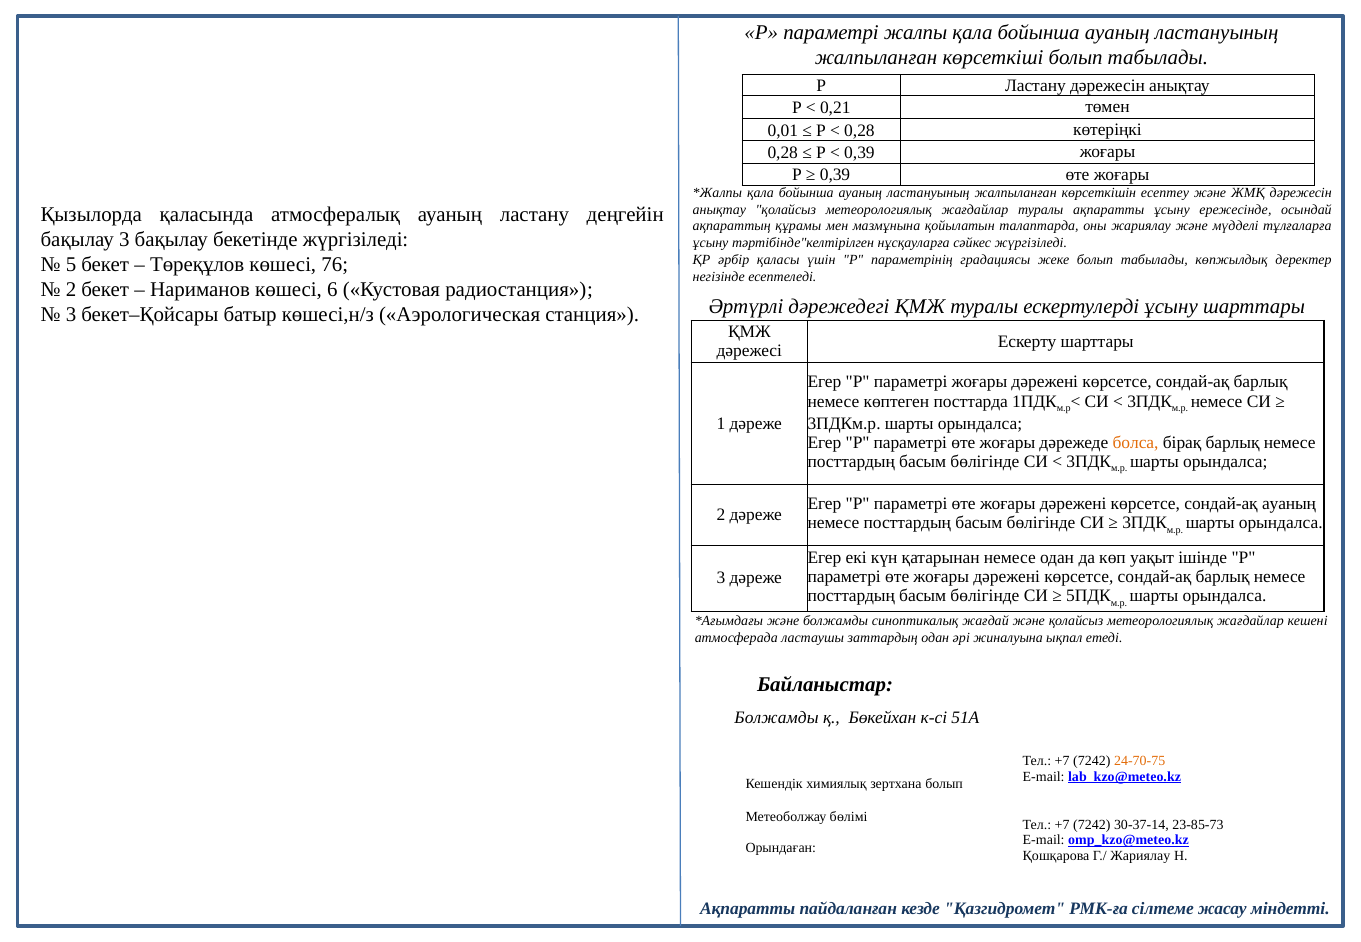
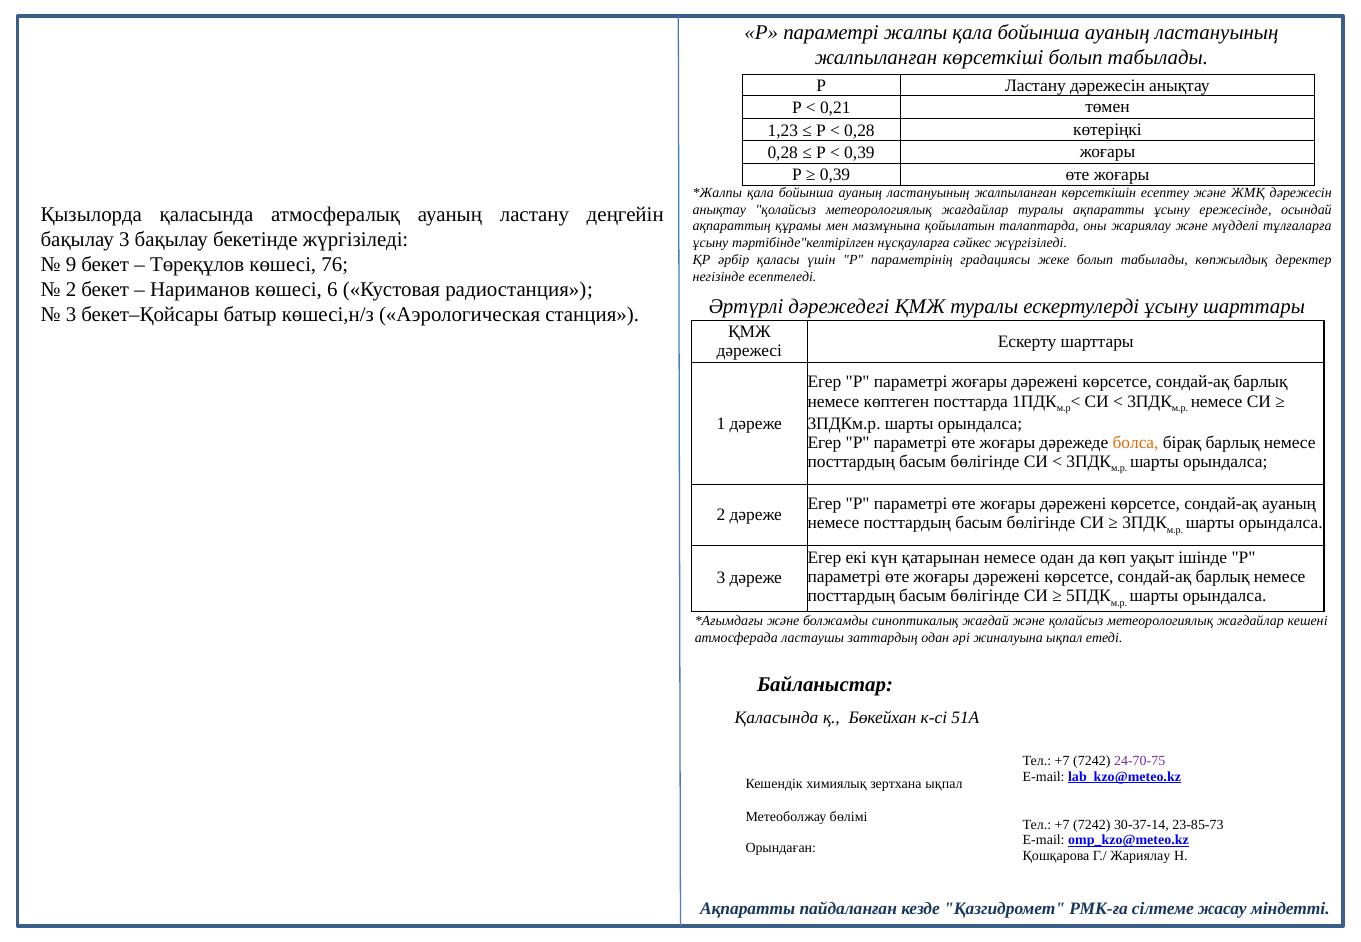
0,01: 0,01 -> 1,23 (783, 130)
5: 5 -> 9 (71, 264)
Болжамды: Болжамды -> Қаласында (777, 717)
24-70-75 colour: orange -> purple (1140, 761)
зертхана болып: болып -> ықпал (944, 784)
